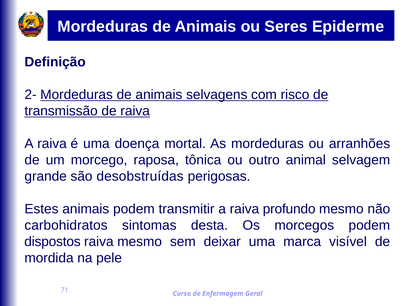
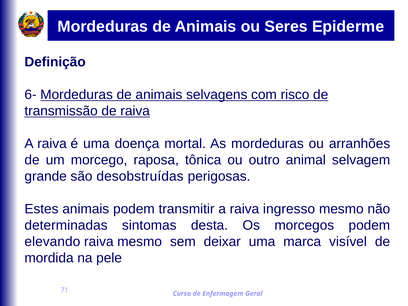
2-: 2- -> 6- (31, 95)
profundo: profundo -> ingresso (289, 209)
carbohidratos: carbohidratos -> determinadas (66, 225)
dispostos: dispostos -> elevando (52, 242)
